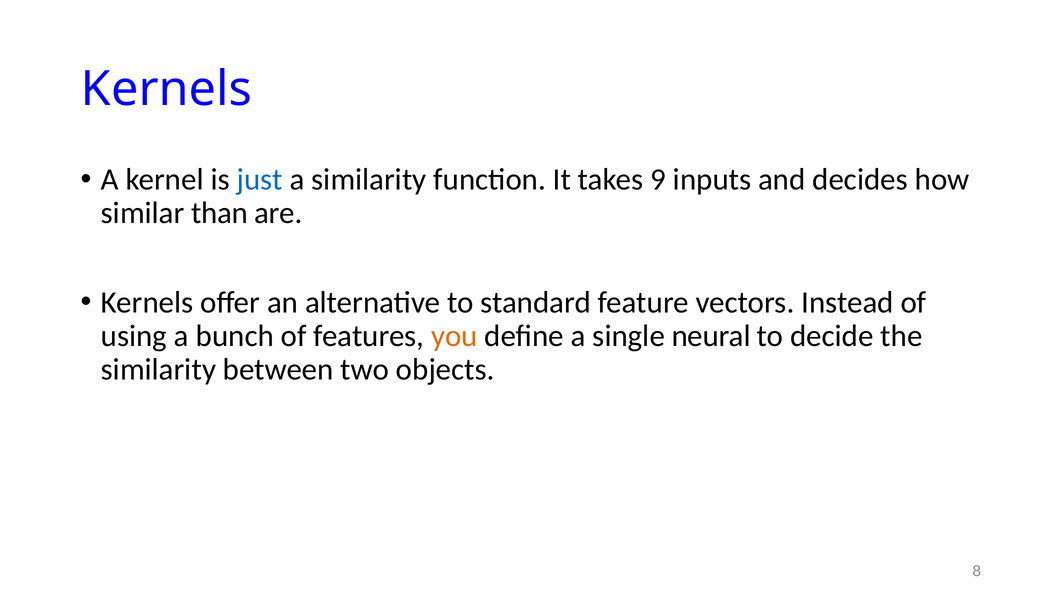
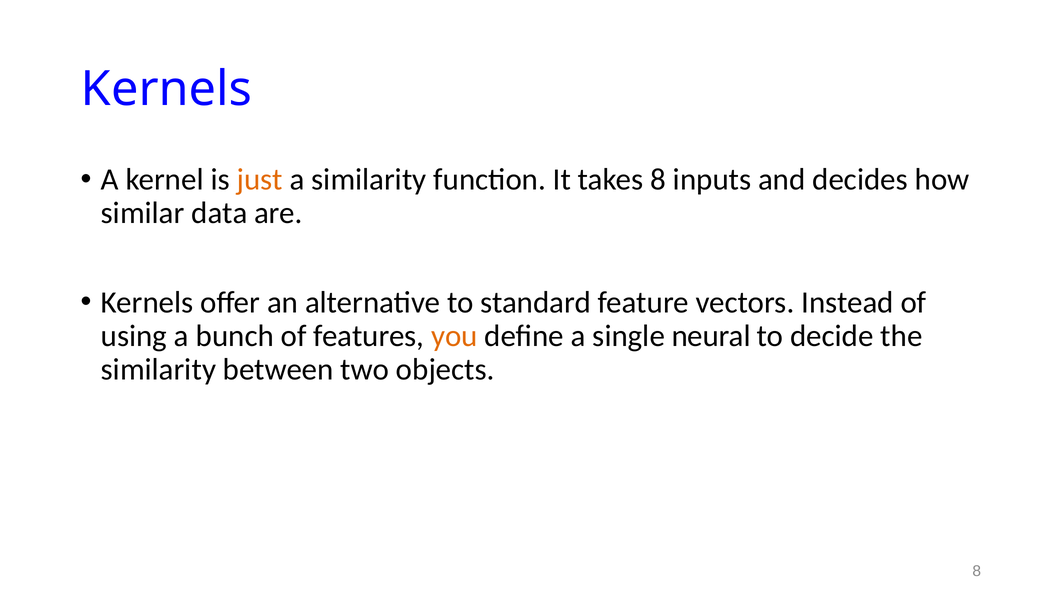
just colour: blue -> orange (260, 180)
takes 9: 9 -> 8 (658, 180)
than: than -> data (219, 213)
